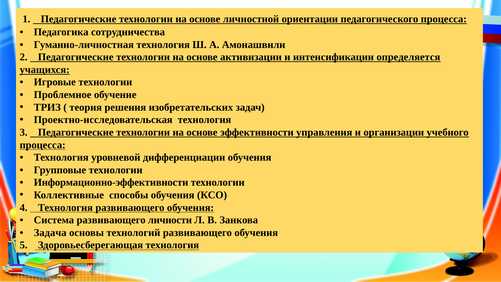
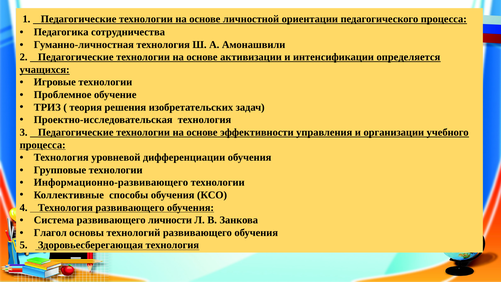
Информационно-эффективности: Информационно-эффективности -> Информационно-развивающего (111, 182)
Задача: Задача -> Глагол (50, 233)
